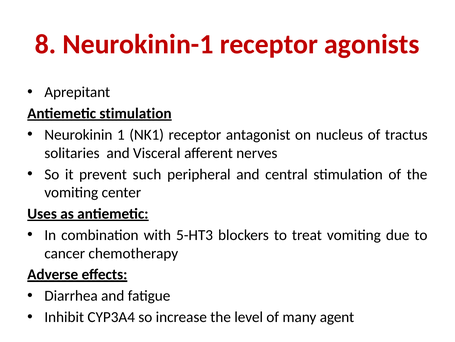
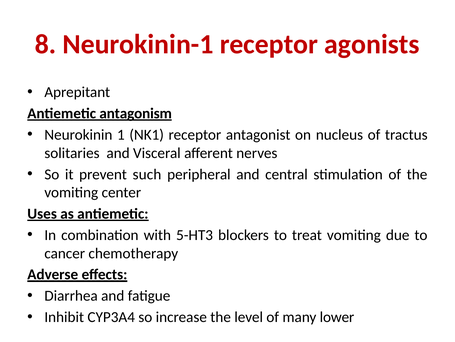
Antiemetic stimulation: stimulation -> antagonism (136, 113)
agent: agent -> lower (337, 316)
